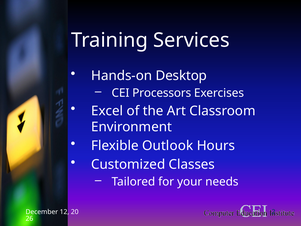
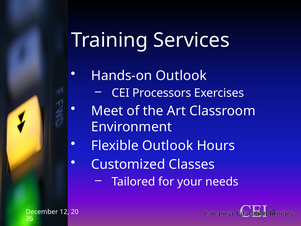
Hands-on Desktop: Desktop -> Outlook (181, 76)
Excel: Excel -> Meet (107, 111)
